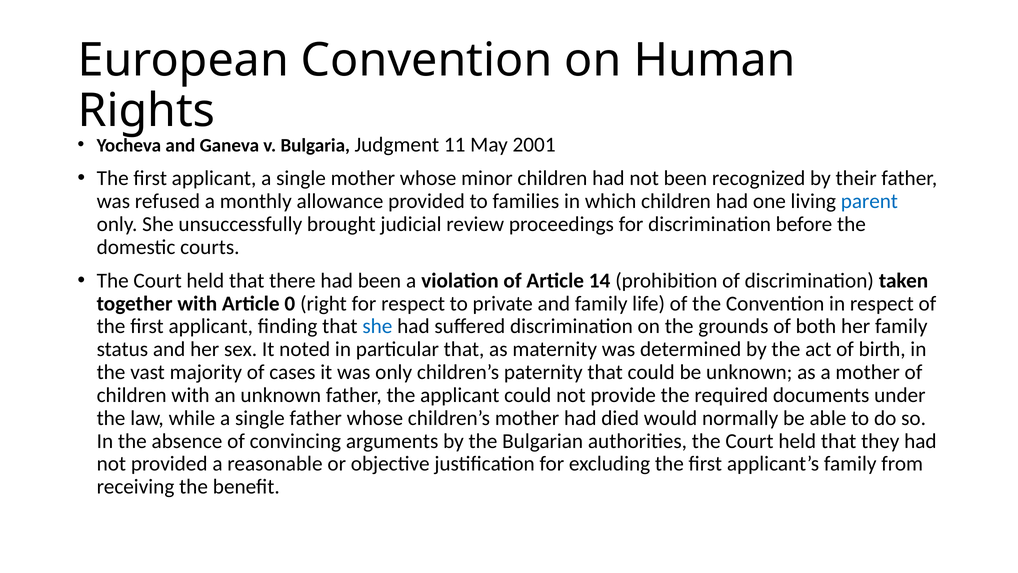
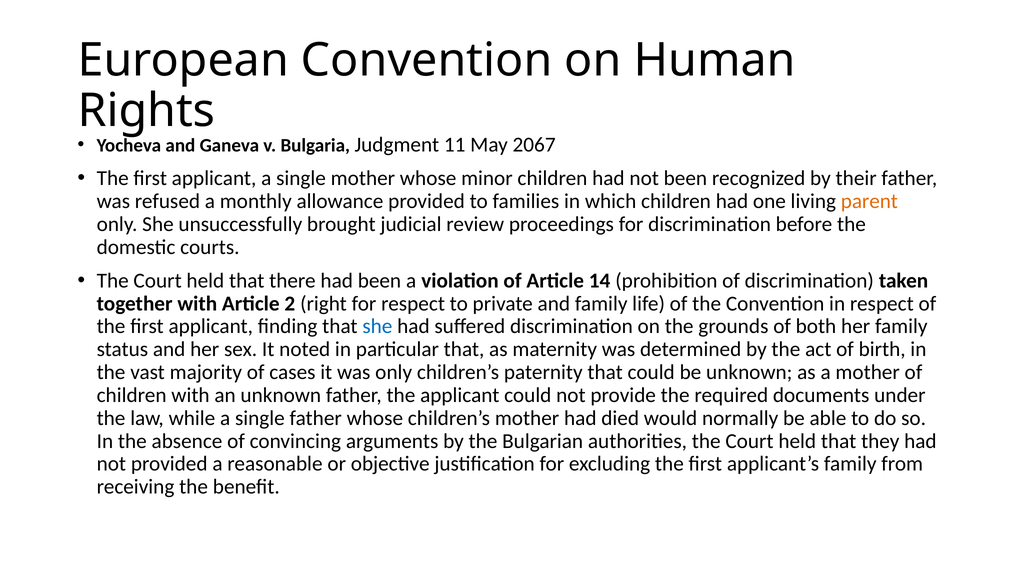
2001: 2001 -> 2067 (534, 145)
parent colour: blue -> orange (869, 201)
0: 0 -> 2 (290, 303)
